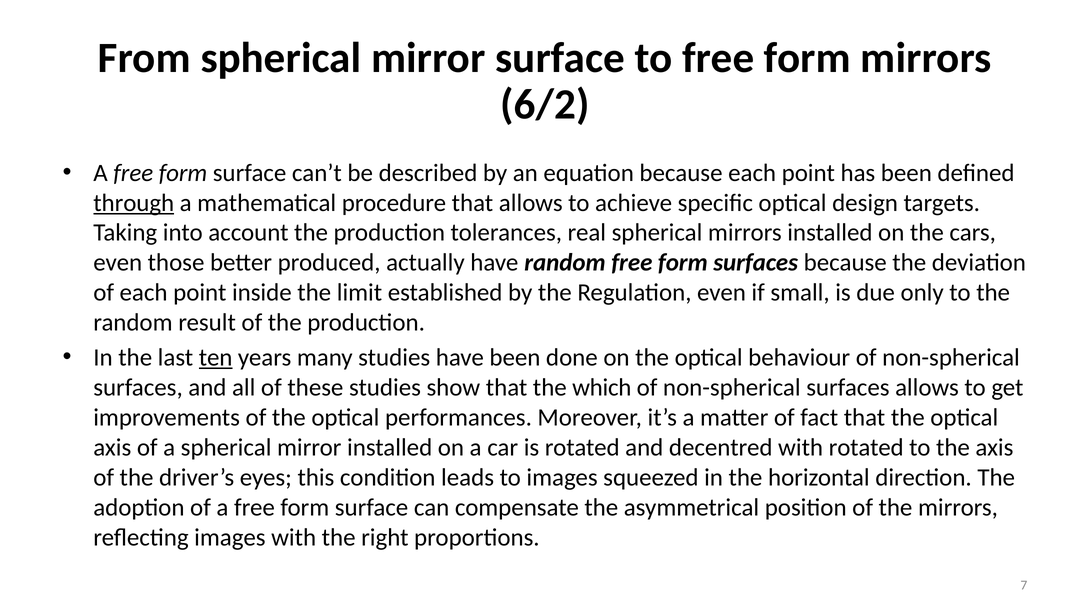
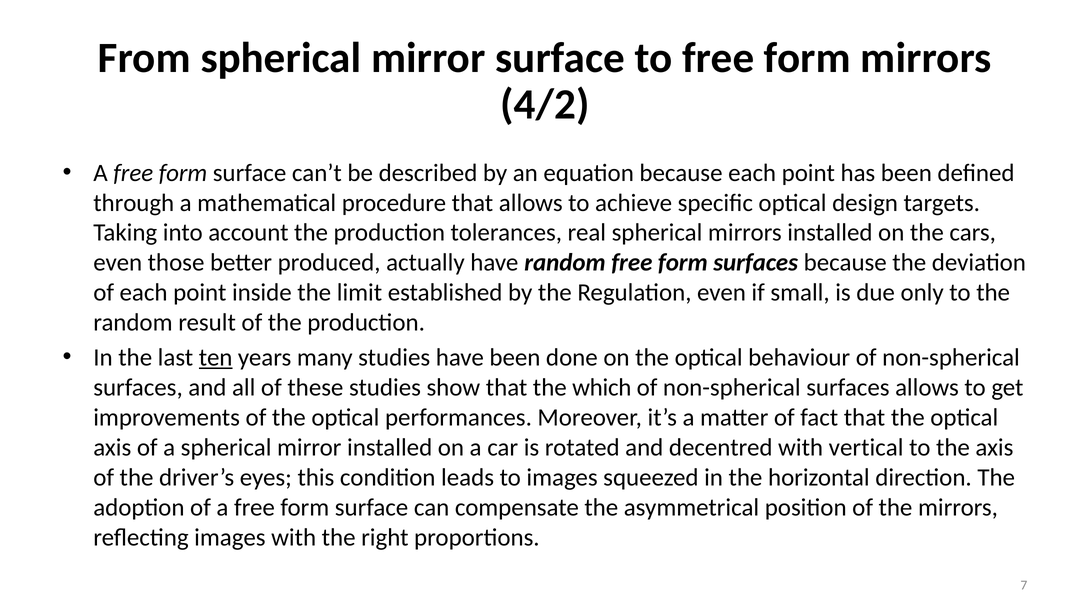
6/2: 6/2 -> 4/2 (545, 105)
through underline: present -> none (134, 203)
with rotated: rotated -> vertical (866, 448)
